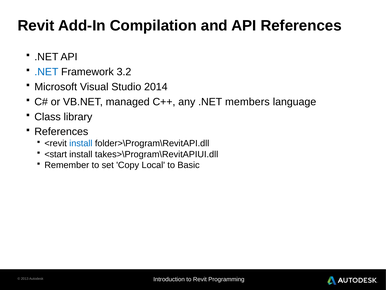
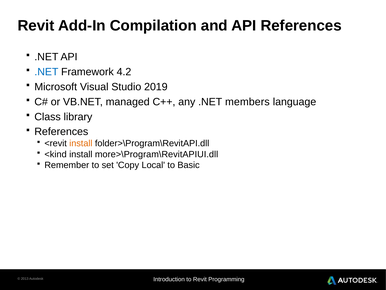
3.2: 3.2 -> 4.2 (124, 72)
2014: 2014 -> 2019 (156, 87)
install colour: blue -> orange (81, 143)
<start: <start -> <kind (56, 154)
takes>\Program\RevitAPIUI.dll: takes>\Program\RevitAPIUI.dll -> more>\Program\RevitAPIUI.dll (157, 154)
